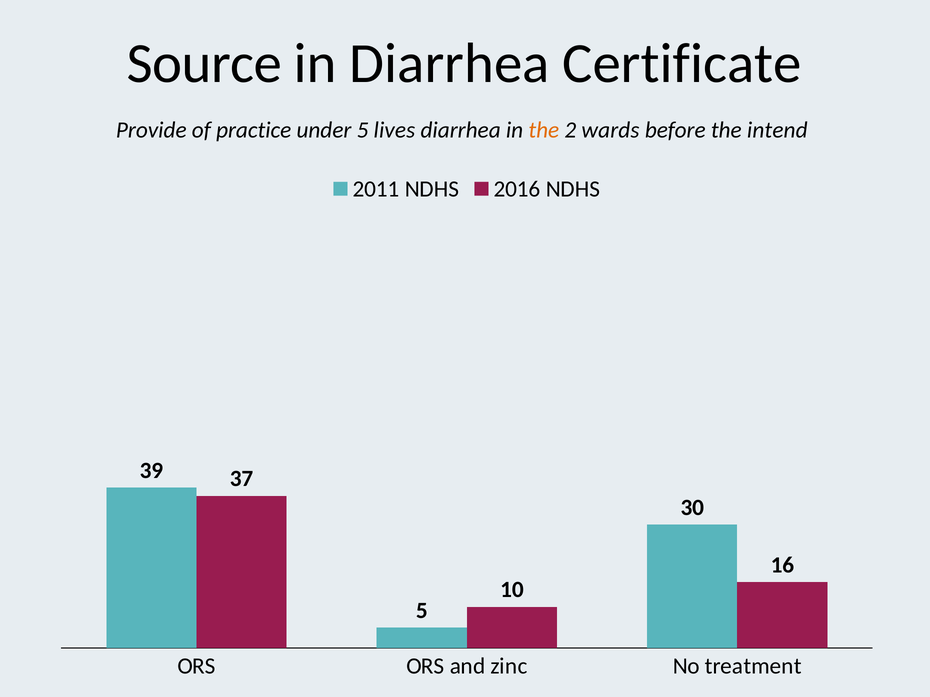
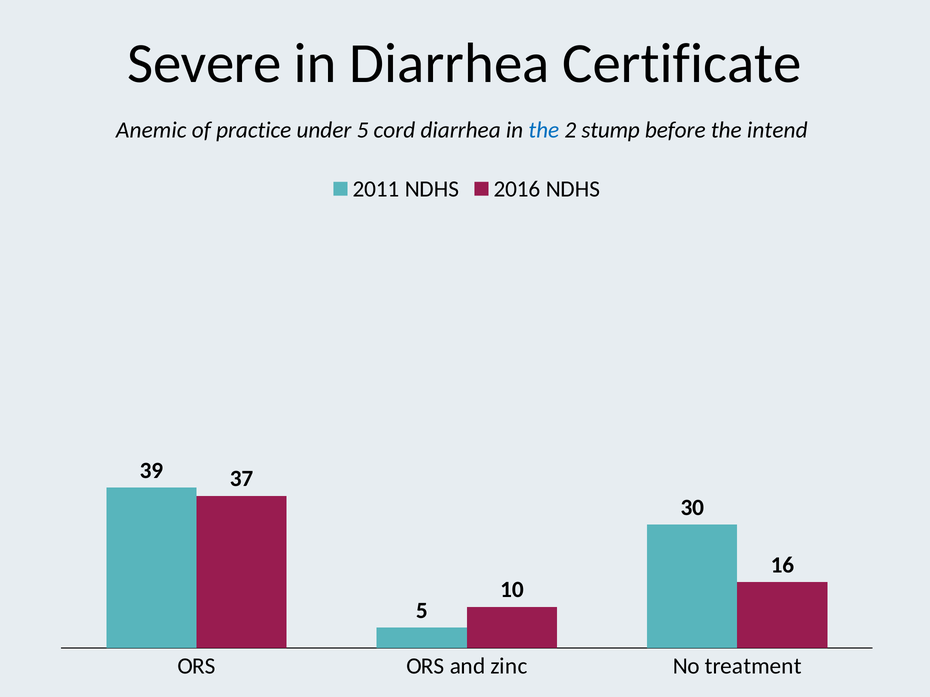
Source: Source -> Severe (204, 64)
Provide: Provide -> Anemic (151, 130)
lives: lives -> cord (394, 130)
the colour: orange -> blue (544, 130)
wards: wards -> stump (611, 130)
